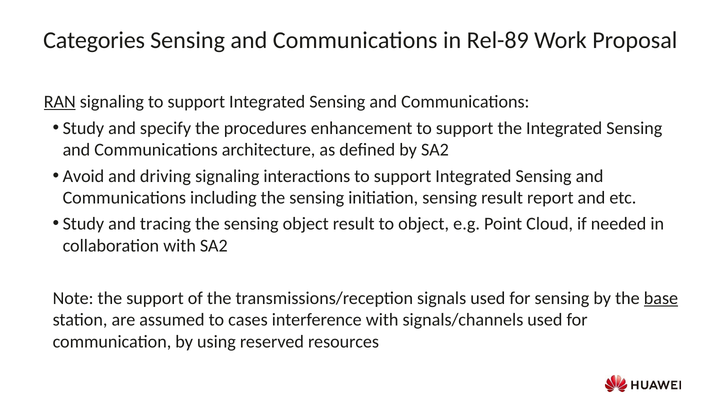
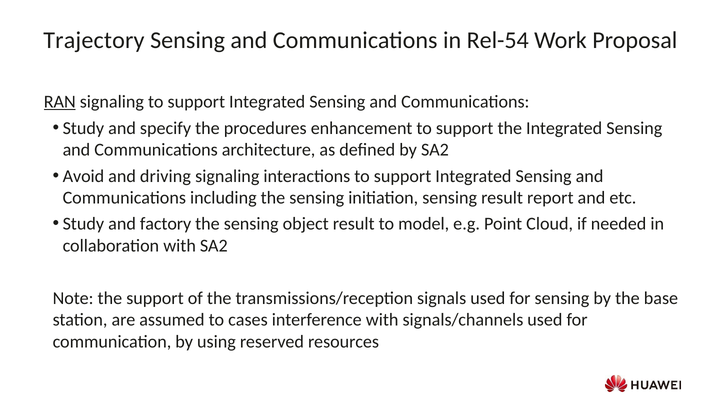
Categories: Categories -> Trajectory (94, 40)
Rel-89: Rel-89 -> Rel-54 (498, 40)
tracing: tracing -> factory (166, 224)
to object: object -> model (424, 224)
base underline: present -> none (661, 298)
